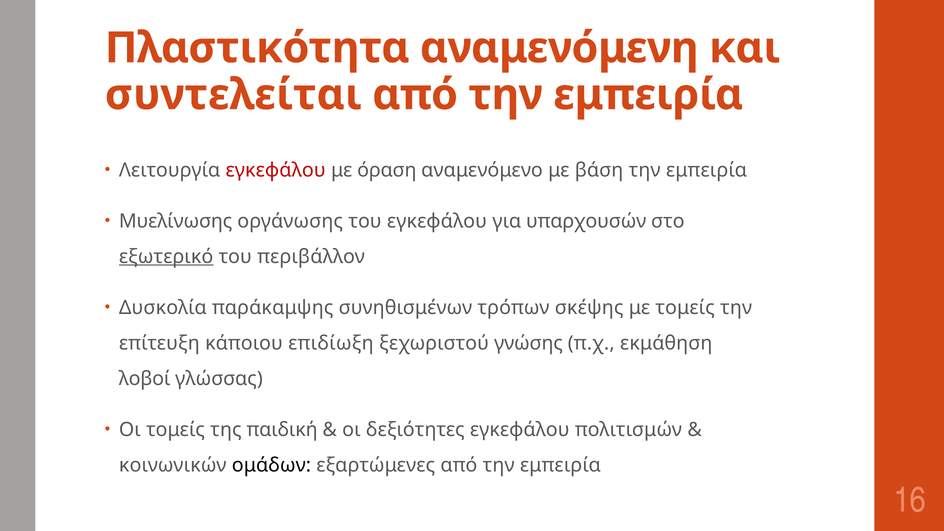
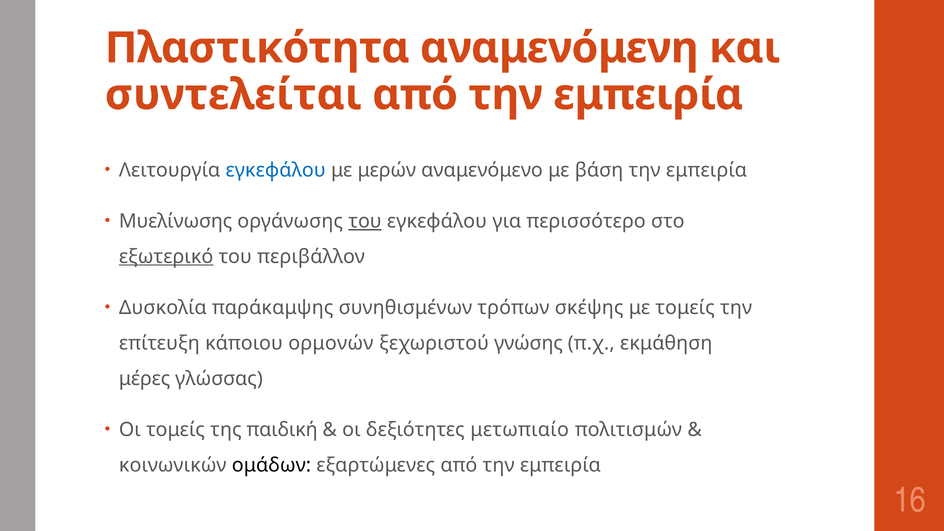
εγκεφάλου colour: red -> blue (276, 170)
όραση: όραση -> μερών (387, 170)
του underline: none -> present (365, 221)
υπαρχουσών: υπαρχουσών -> περισσότερο (586, 221)
επιδίωξη: επιδίωξη -> ορμονών (331, 343)
λοβοί: λοβοί -> μέρες (145, 379)
δεξιότητες εγκεφάλου: εγκεφάλου -> μετωπιαίο (520, 430)
